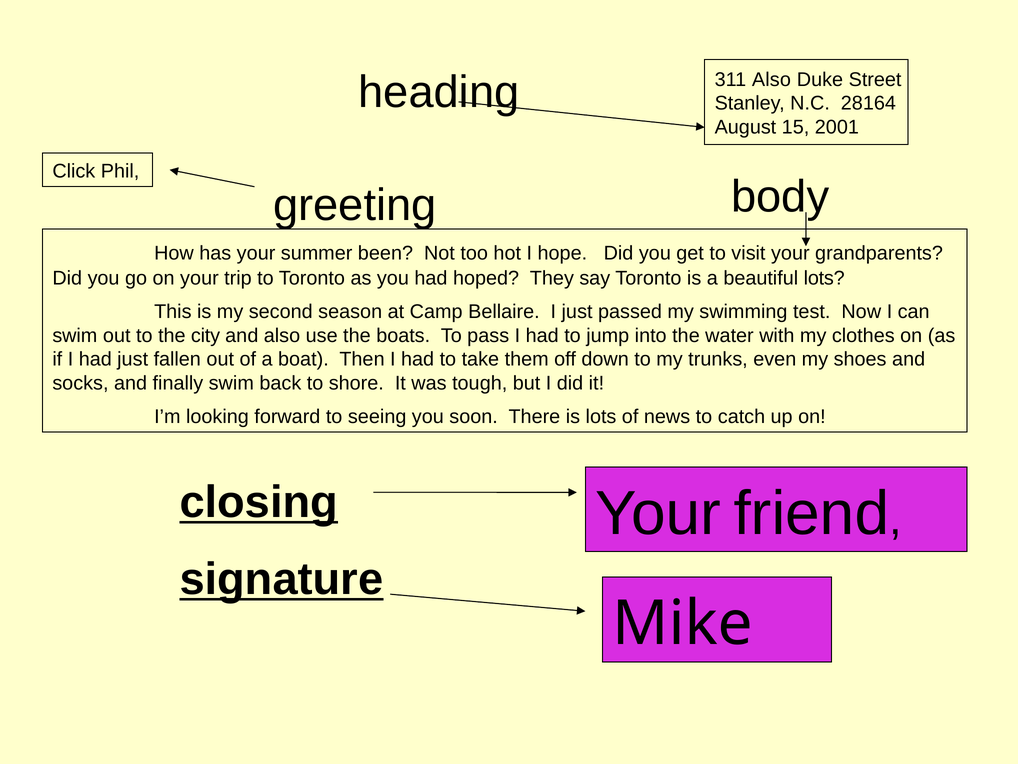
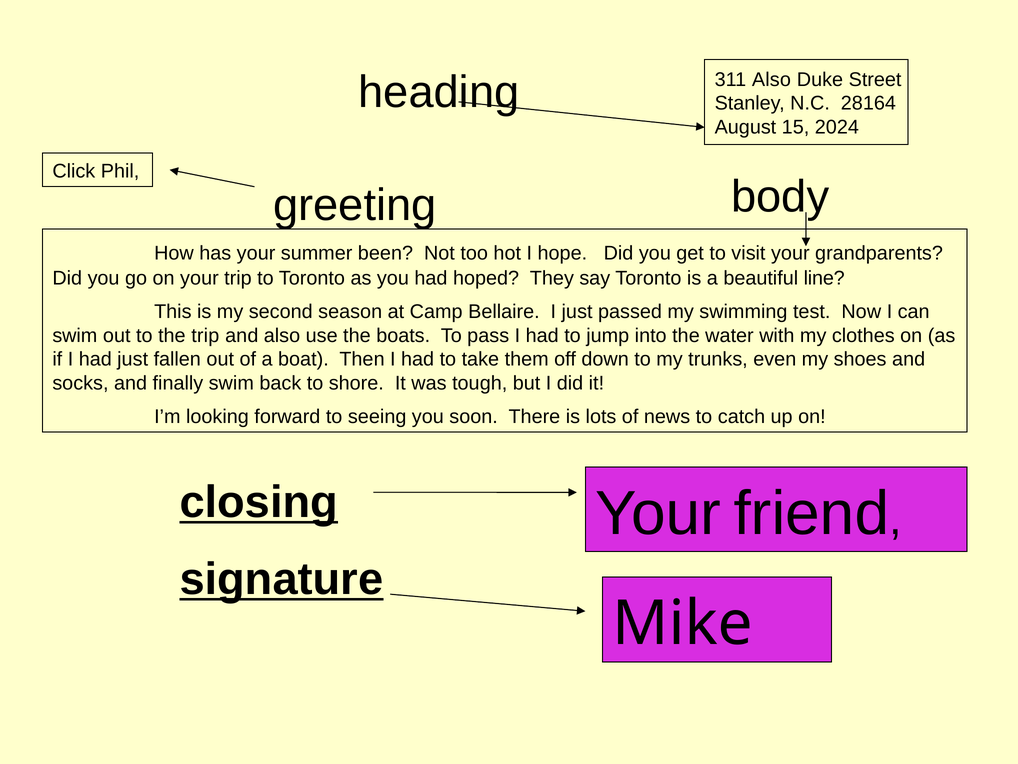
2001: 2001 -> 2024 (837, 127)
beautiful lots: lots -> line (824, 278)
the city: city -> trip (205, 335)
